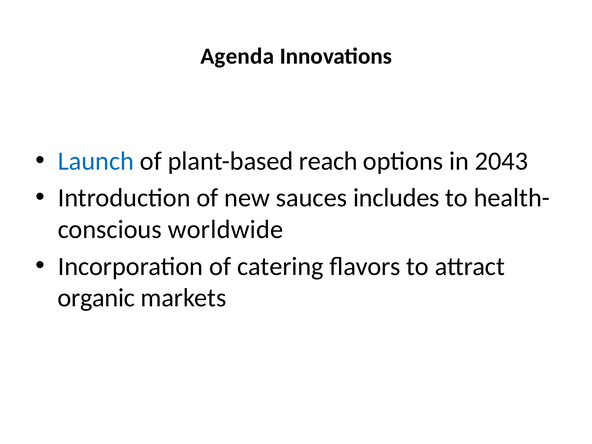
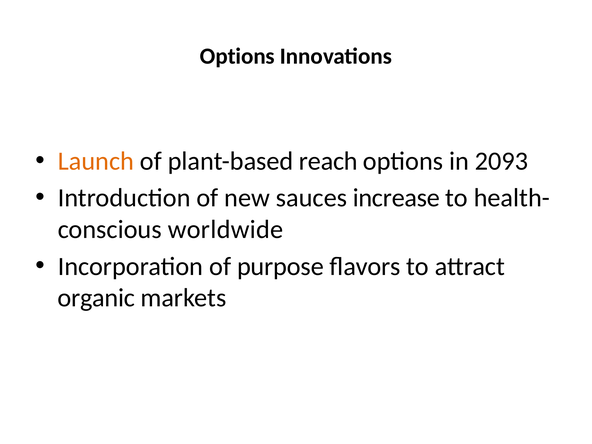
Agenda: Agenda -> Options (237, 56)
Launch colour: blue -> orange (96, 161)
2043: 2043 -> 2093 (502, 161)
includes: includes -> increase (396, 198)
catering: catering -> purpose (280, 266)
